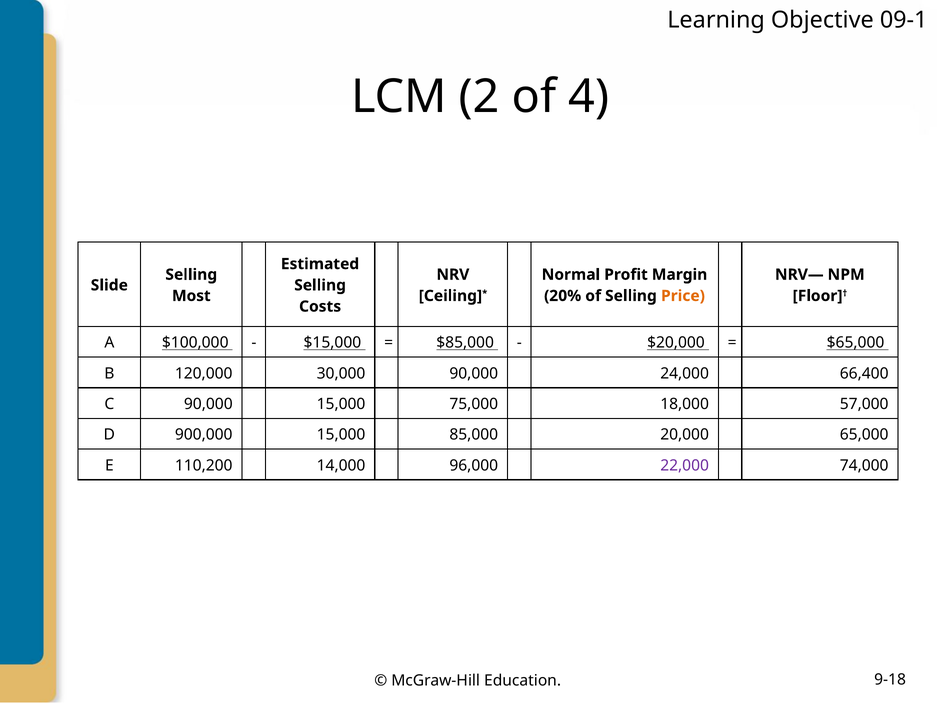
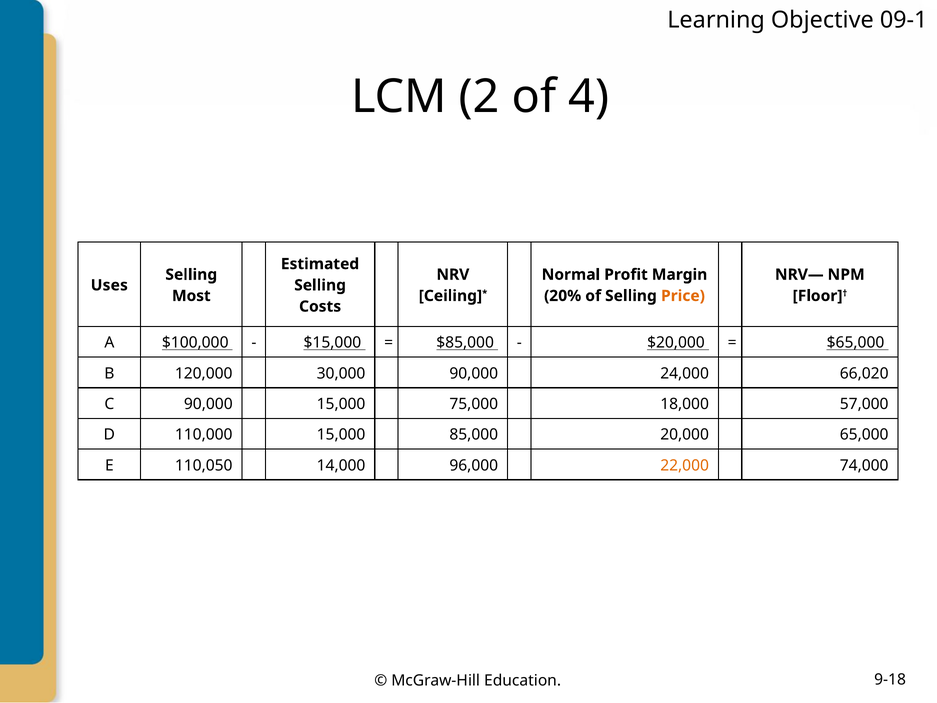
Slide: Slide -> Uses (109, 285)
66,400: 66,400 -> 66,020 (864, 373)
900,000: 900,000 -> 110,000 (204, 435)
110,200: 110,200 -> 110,050 (204, 465)
22,000 colour: purple -> orange (685, 465)
